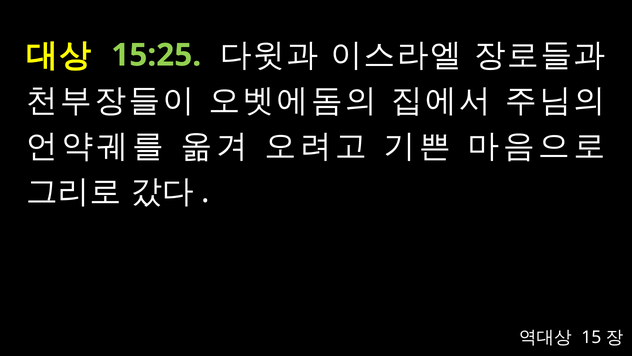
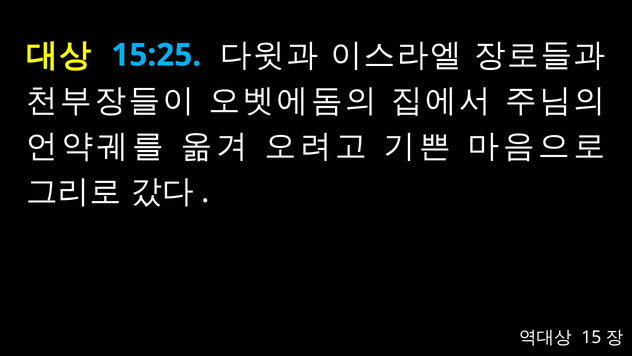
15:25 colour: light green -> light blue (156, 55)
